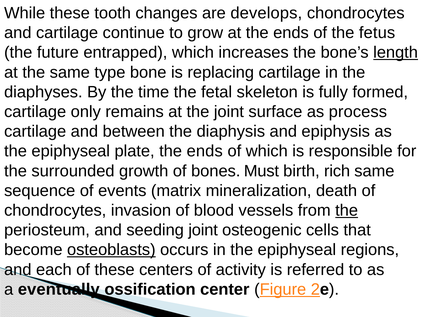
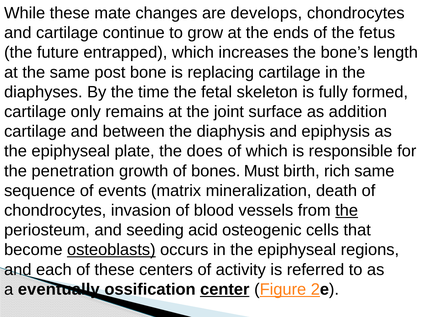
tooth: tooth -> mate (113, 13)
length underline: present -> none (396, 53)
type: type -> post (110, 72)
process: process -> addition (358, 112)
plate the ends: ends -> does (205, 151)
surrounded: surrounded -> penetration (73, 171)
seeding joint: joint -> acid (203, 230)
center underline: none -> present (225, 290)
